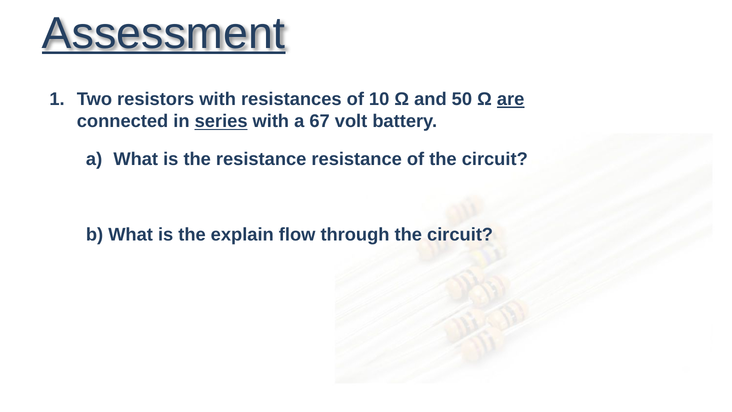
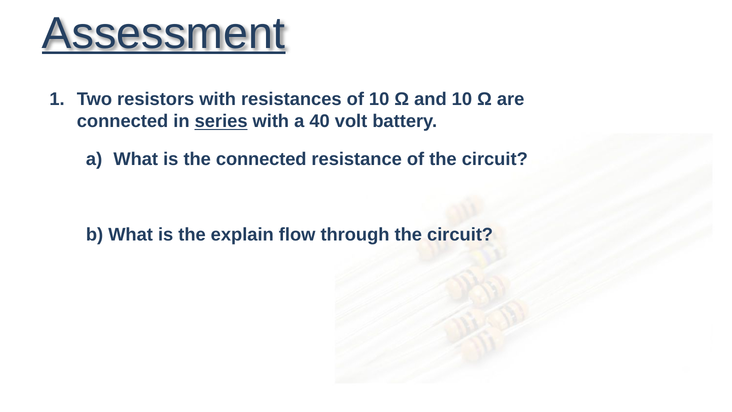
and 50: 50 -> 10 (462, 99)
are underline: present -> none (511, 99)
67: 67 -> 40 (320, 121)
the resistance: resistance -> connected (261, 159)
